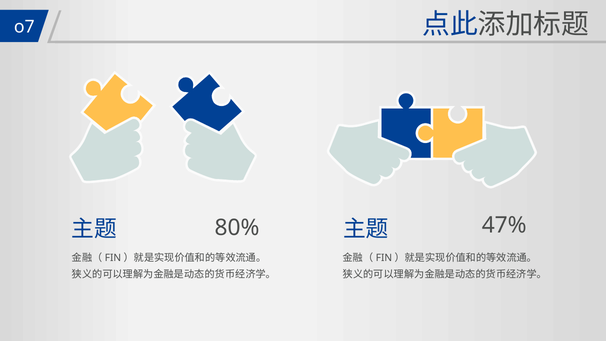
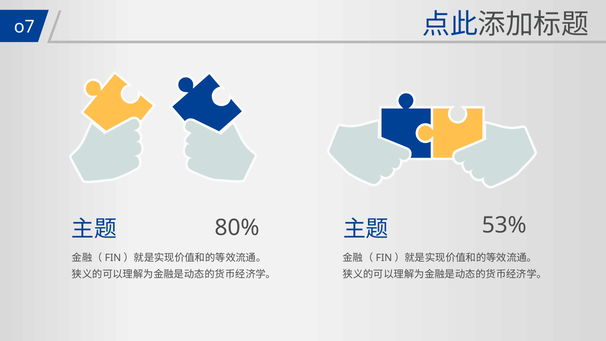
47%: 47% -> 53% (504, 225)
